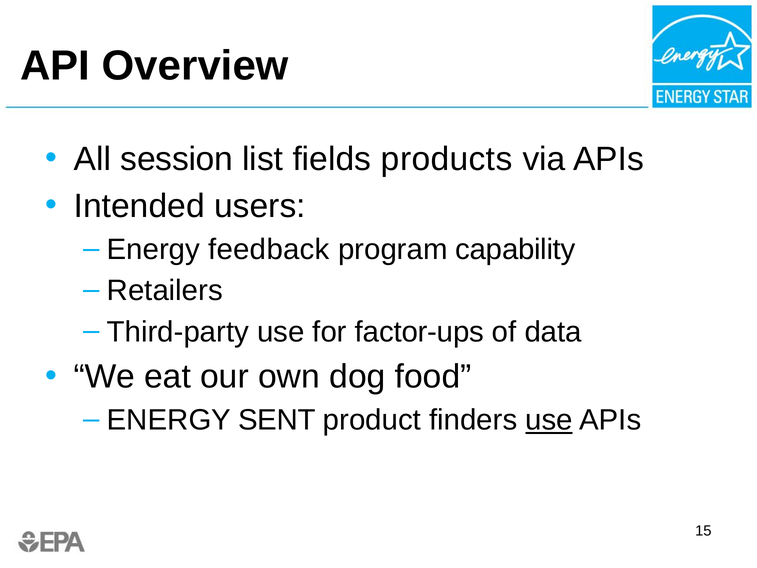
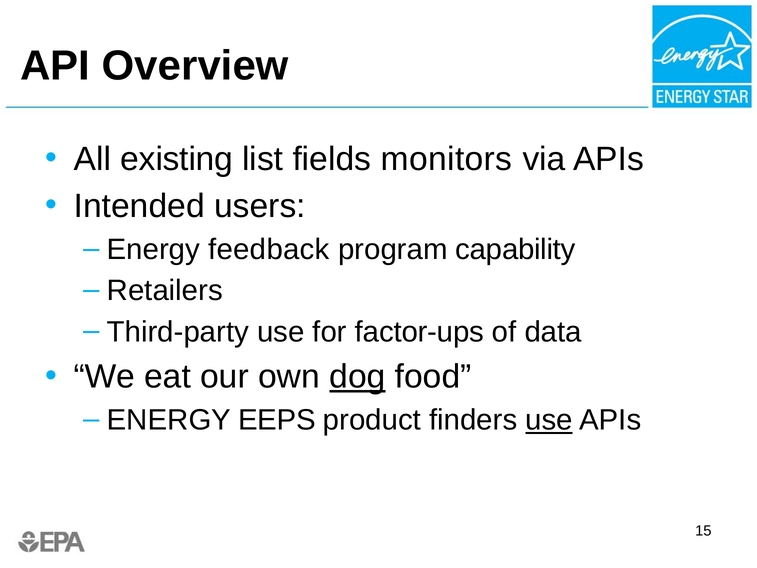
session: session -> existing (177, 159)
products: products -> monitors (447, 159)
dog underline: none -> present (357, 377)
SENT: SENT -> EEPS (277, 420)
